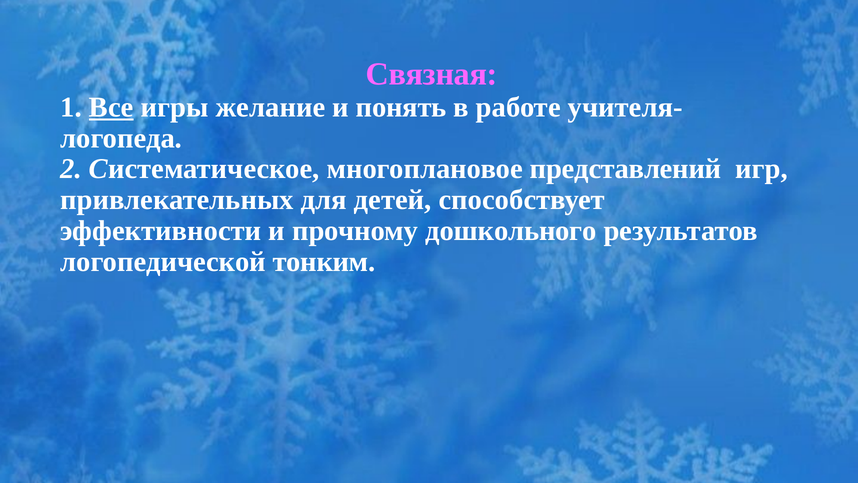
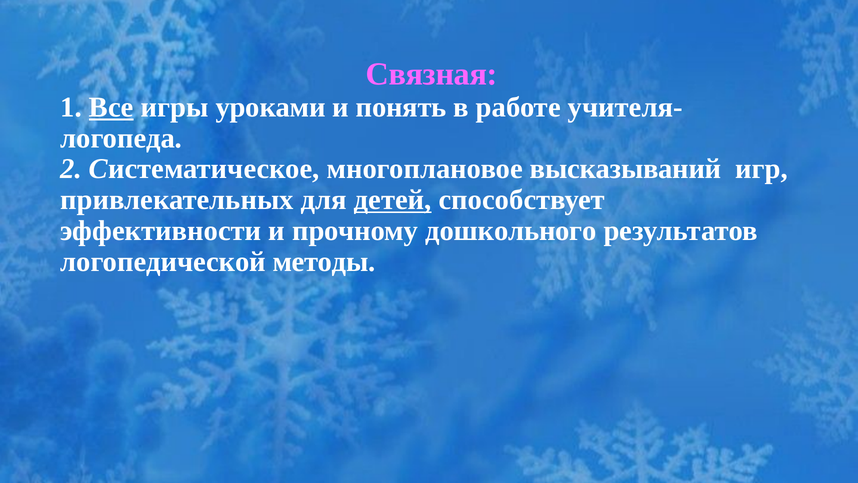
желание: желание -> уроками (271, 107)
представлений: представлений -> высказываний (626, 169)
детей underline: none -> present (393, 200)
тонким: тонким -> методы (324, 262)
